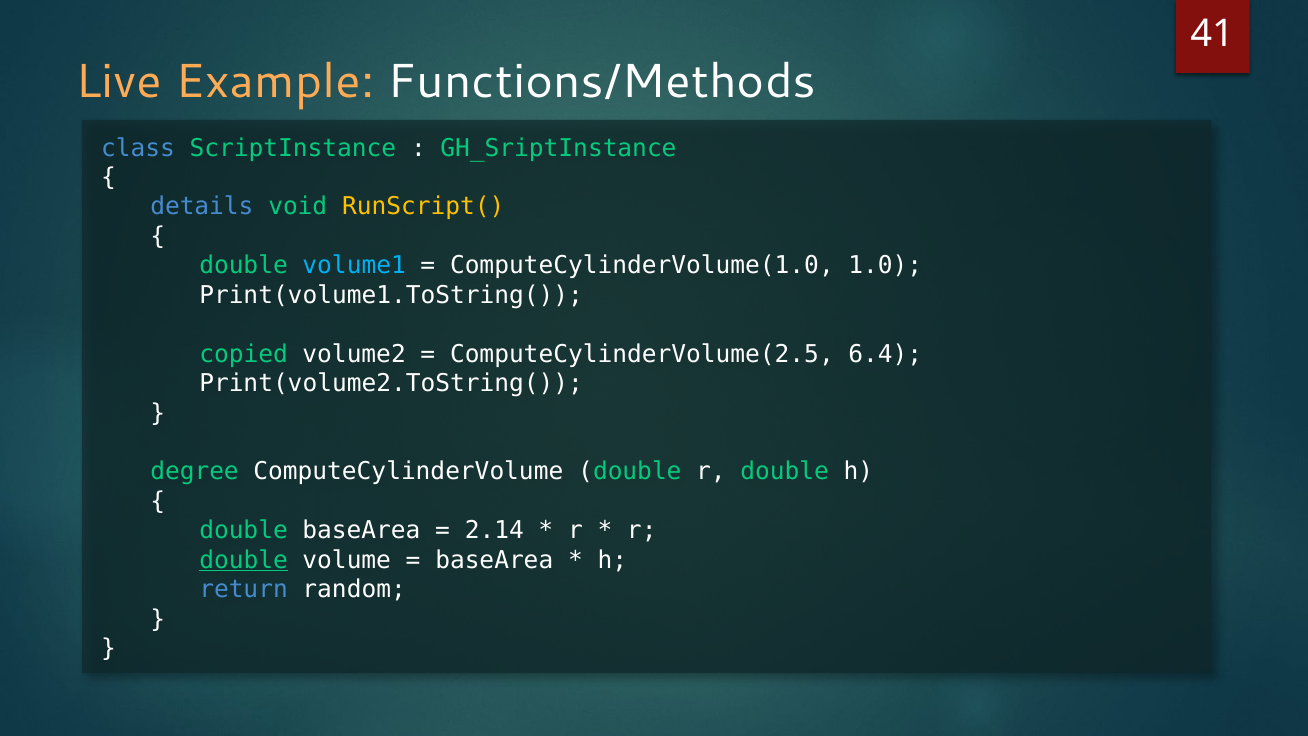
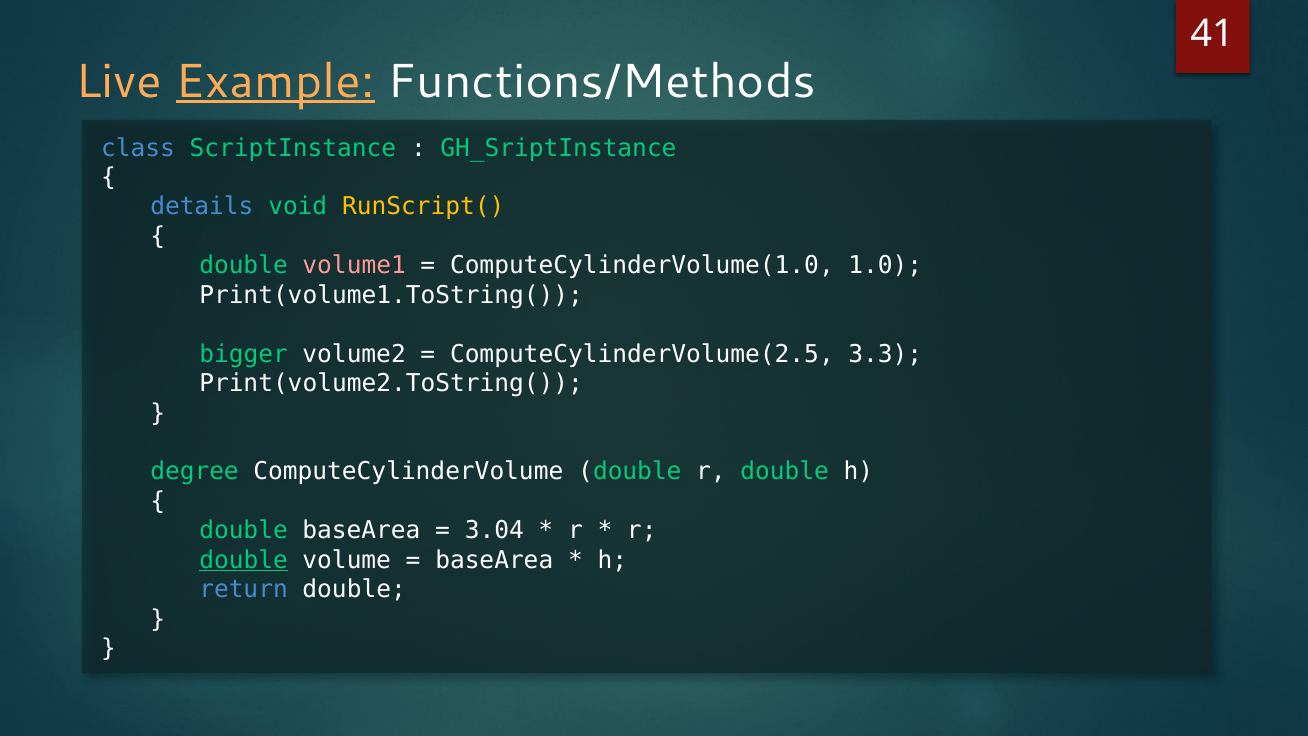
Example underline: none -> present (275, 81)
volume1 colour: light blue -> pink (354, 266)
copied: copied -> bigger (244, 354)
6.4: 6.4 -> 3.3 (885, 354)
2.14: 2.14 -> 3.04 (494, 531)
return random: random -> double (354, 589)
